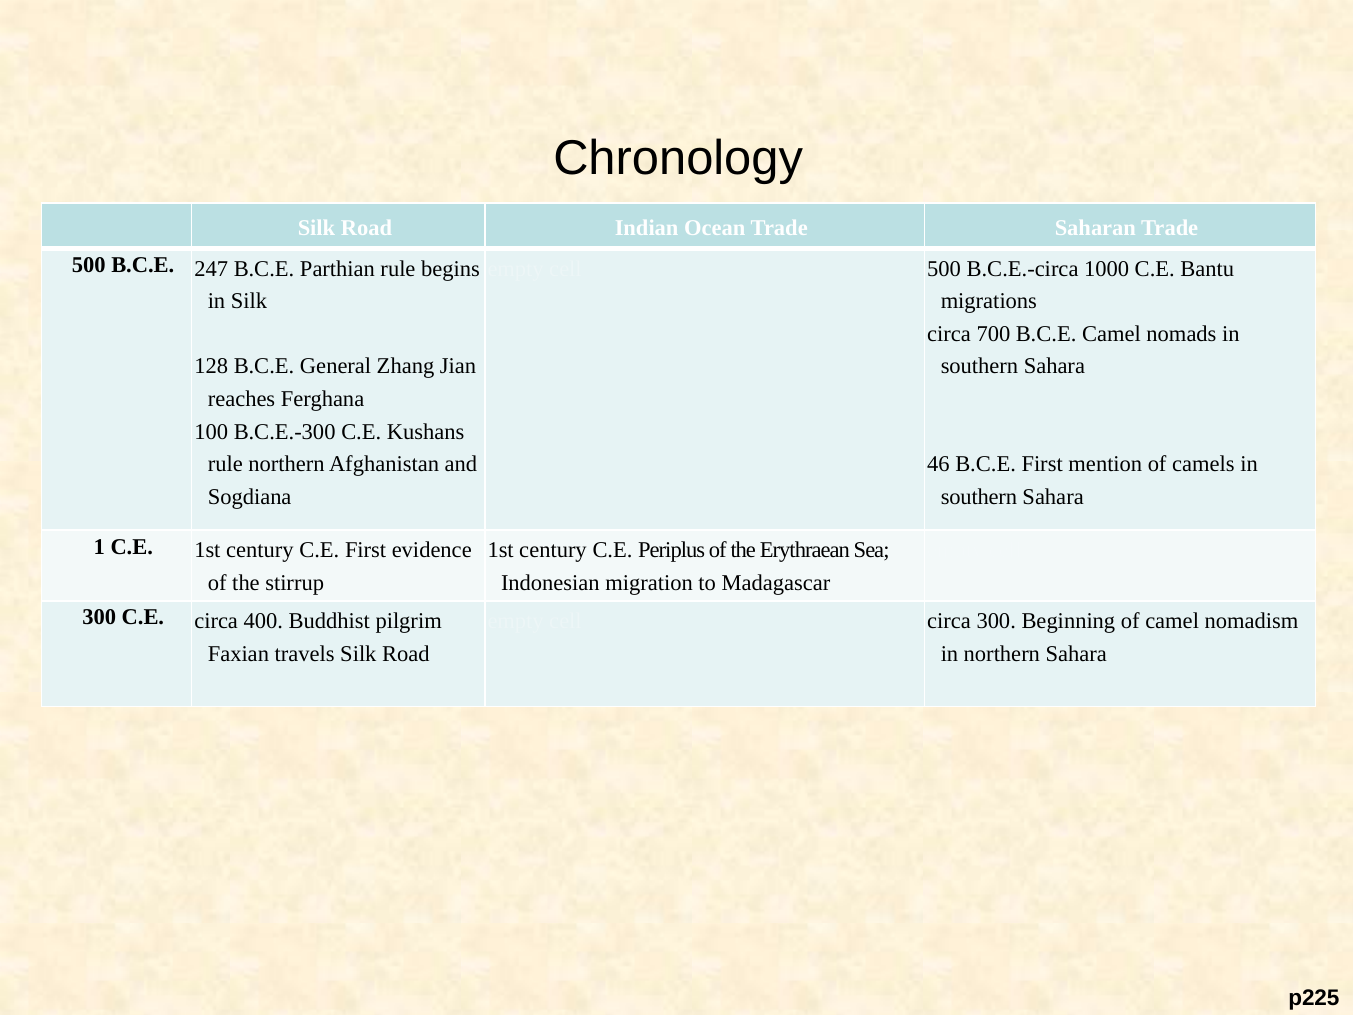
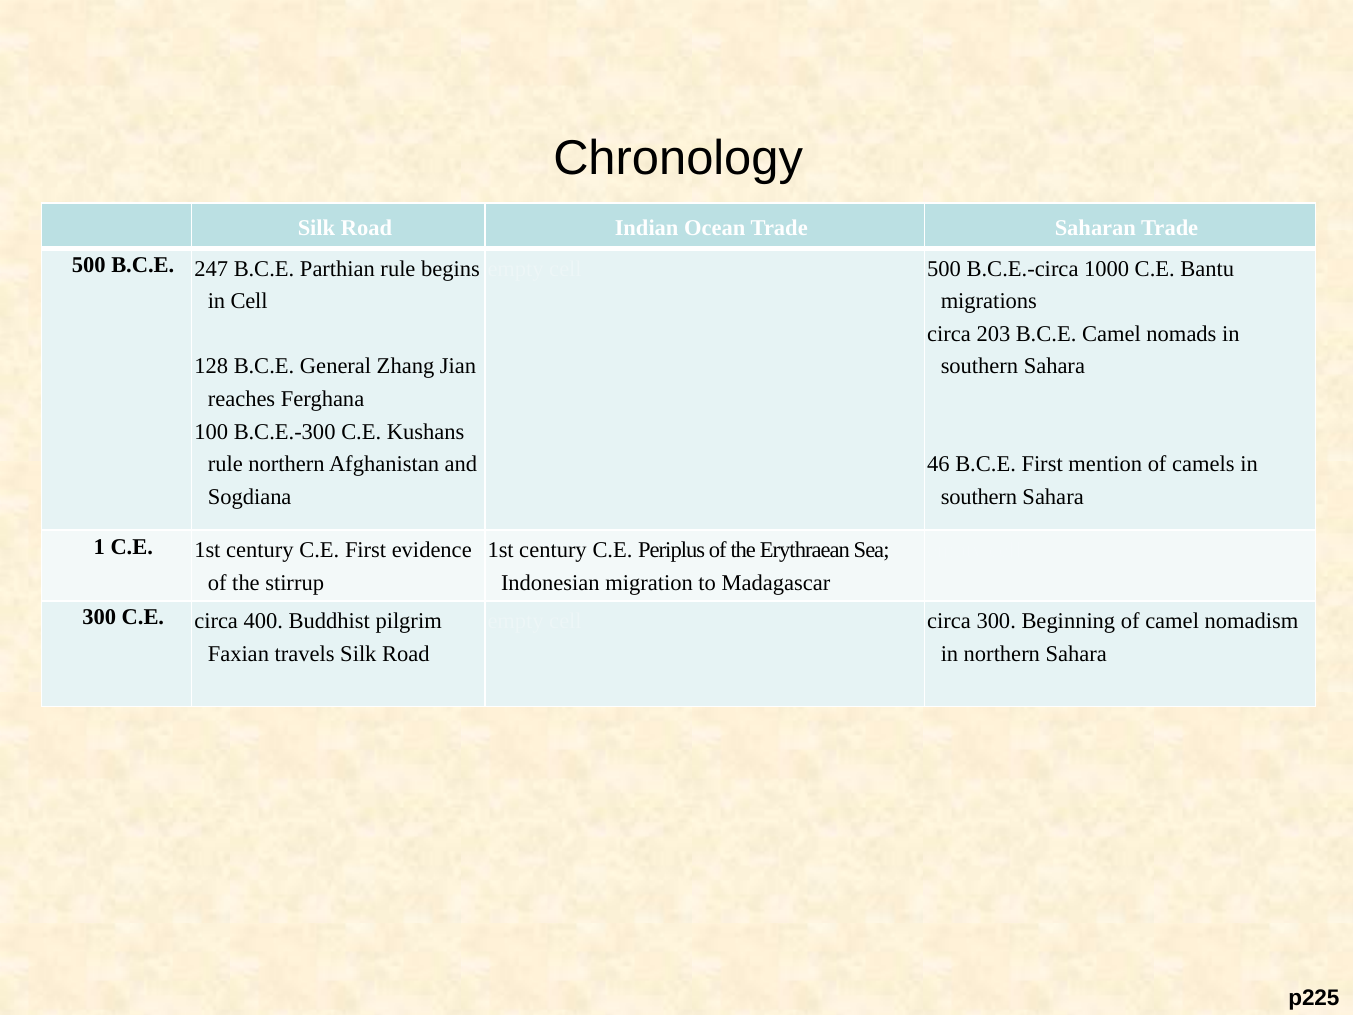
in Silk: Silk -> Cell (249, 301)
700: 700 -> 203 (993, 334)
